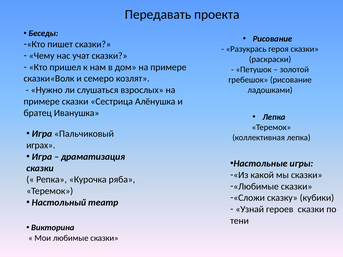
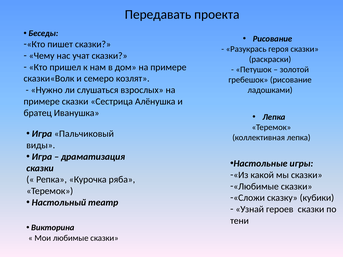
играх: играх -> виды (41, 145)
